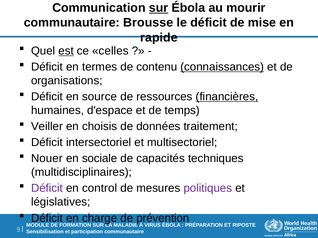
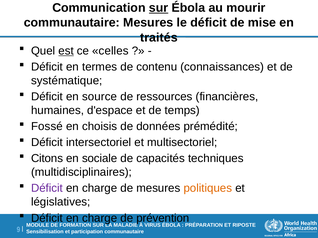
communautaire Brousse: Brousse -> Mesures (148, 23)
rapide: rapide -> traités (159, 38)
connaissances underline: present -> none (222, 67)
organisations: organisations -> systématique (67, 81)
financières underline: present -> none (227, 97)
Veiller: Veiller -> Fossé (47, 127)
traitement: traitement -> prémédité (211, 127)
Nouer: Nouer -> Citons (47, 159)
control: control -> charge (100, 189)
politiques colour: purple -> orange (208, 189)
